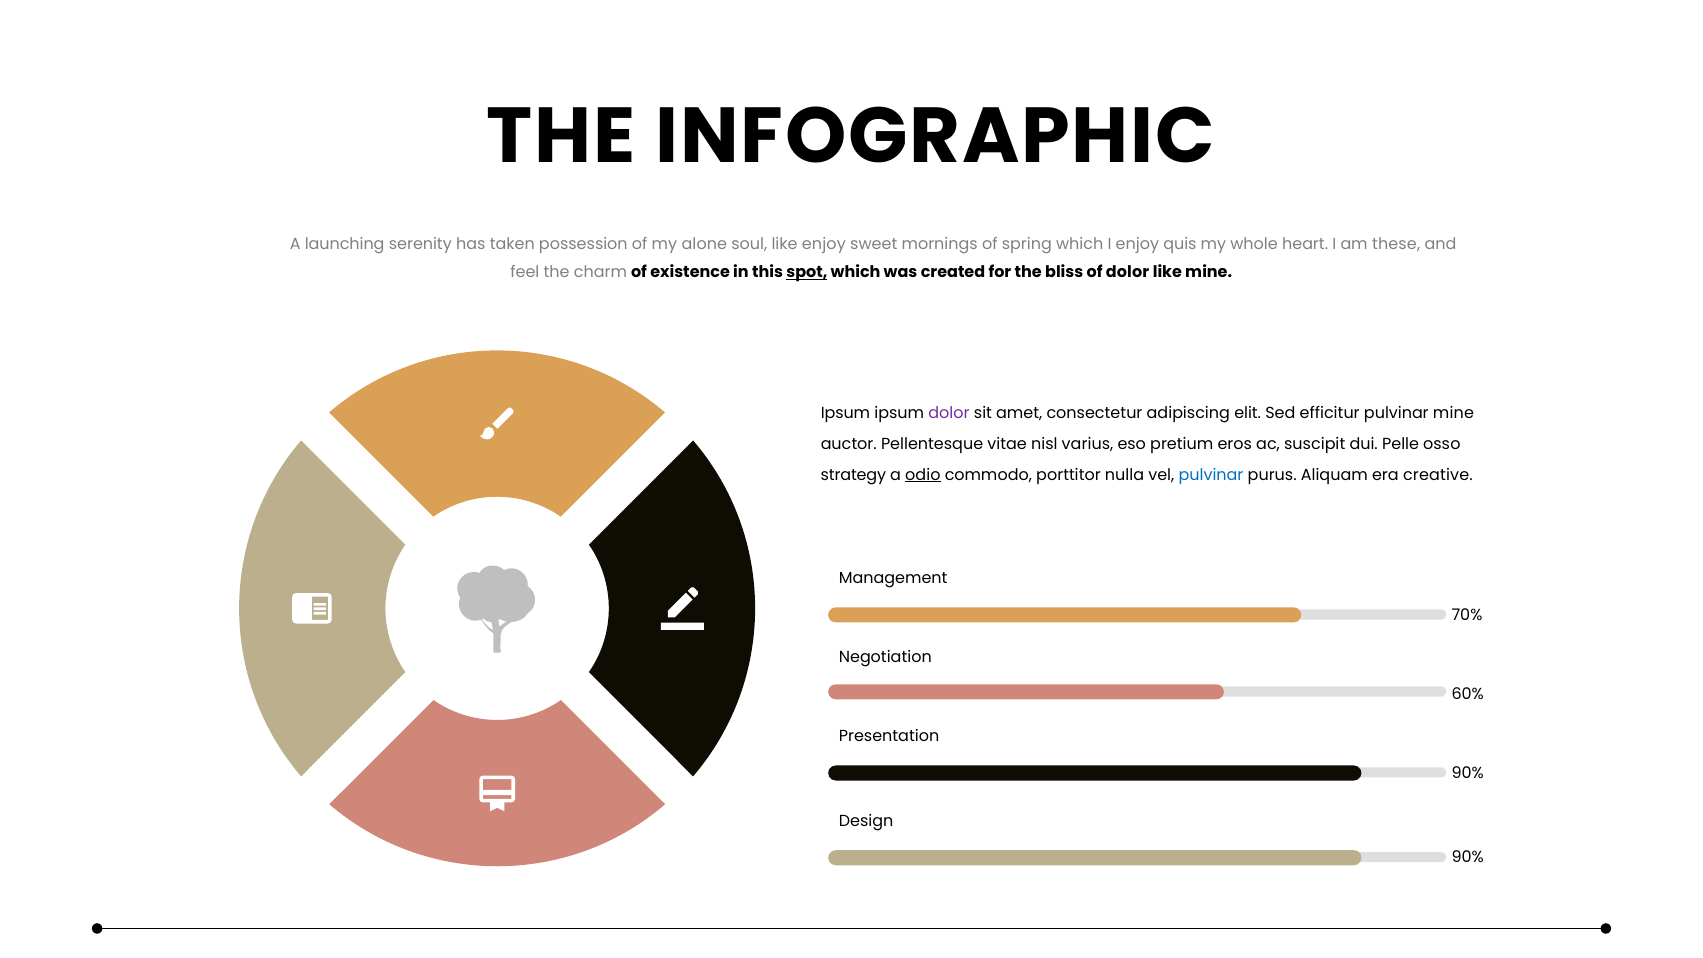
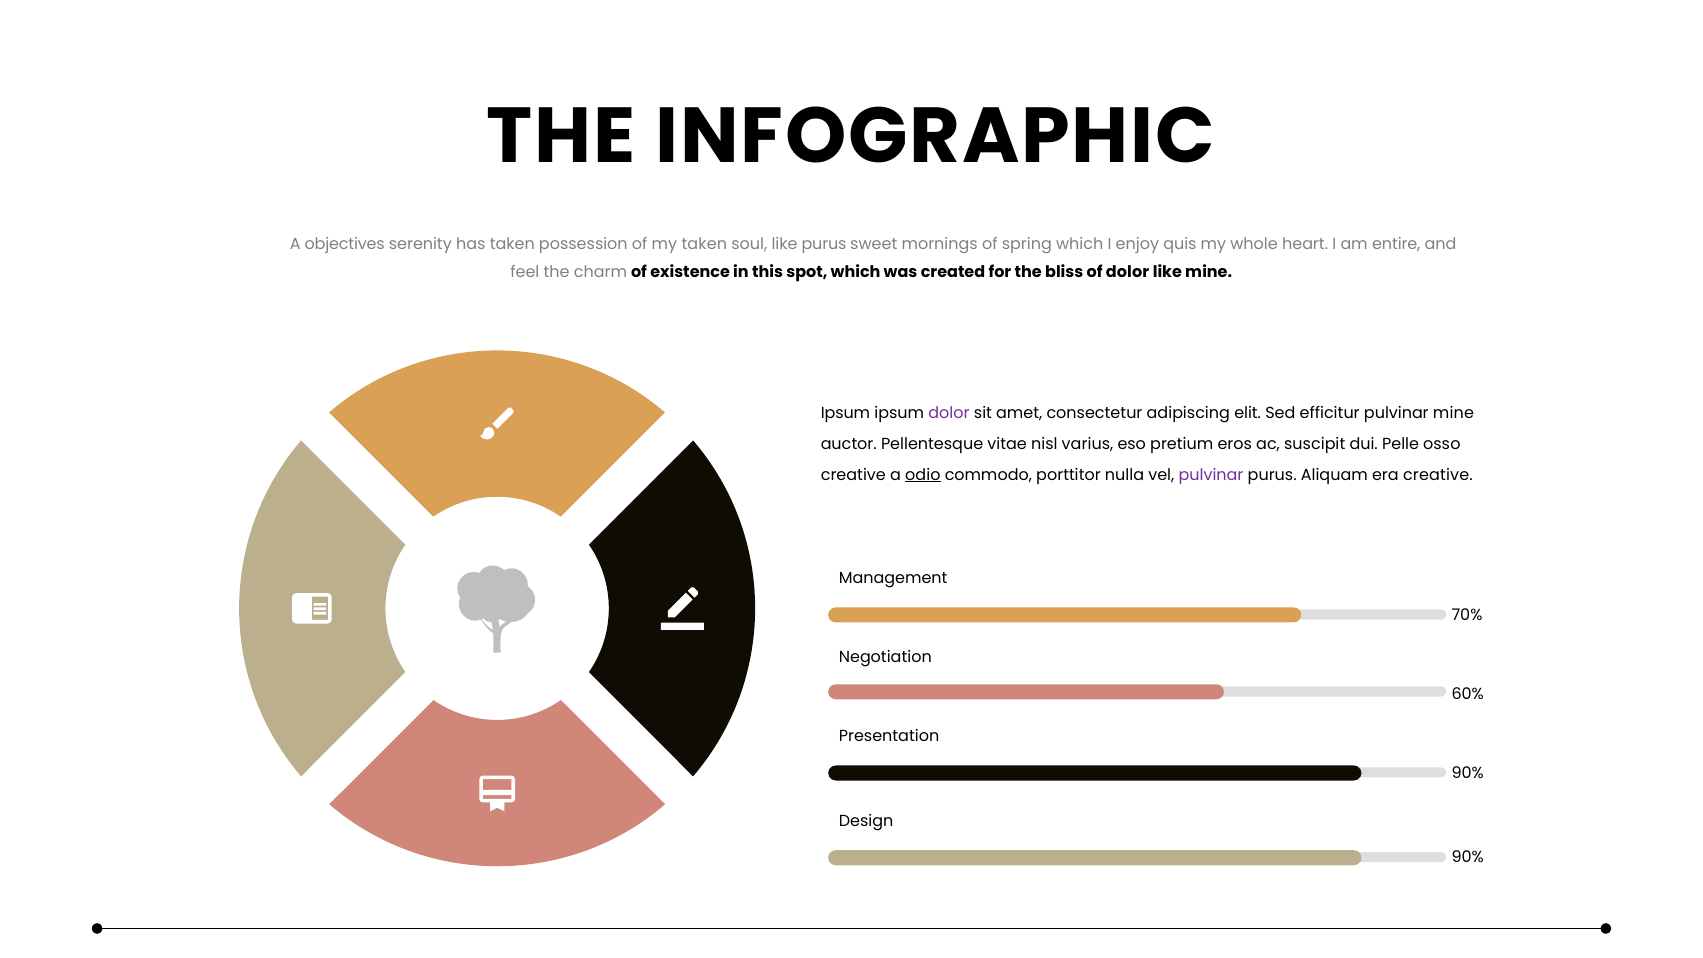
launching: launching -> objectives (345, 244)
my alone: alone -> taken (704, 244)
like enjoy: enjoy -> purus (824, 244)
these: these -> entire (1396, 244)
spot underline: present -> none (807, 273)
strategy: strategy -> creative (853, 475)
pulvinar colour: blue -> purple (1211, 475)
